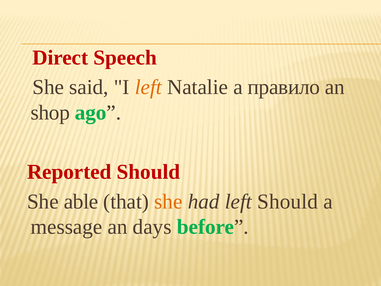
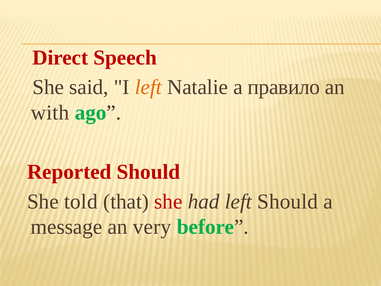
shop: shop -> with (50, 112)
able: able -> told (81, 201)
she colour: orange -> red (168, 201)
days: days -> very (152, 227)
